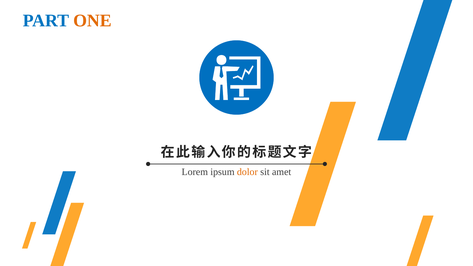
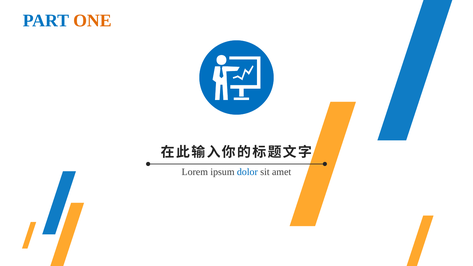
dolor colour: orange -> blue (247, 172)
